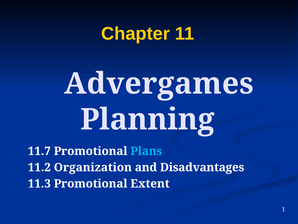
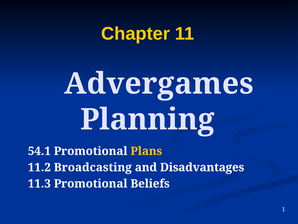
11.7: 11.7 -> 54.1 (39, 151)
Plans colour: light blue -> yellow (146, 151)
Organization: Organization -> Broadcasting (93, 167)
Extent: Extent -> Beliefs (150, 183)
